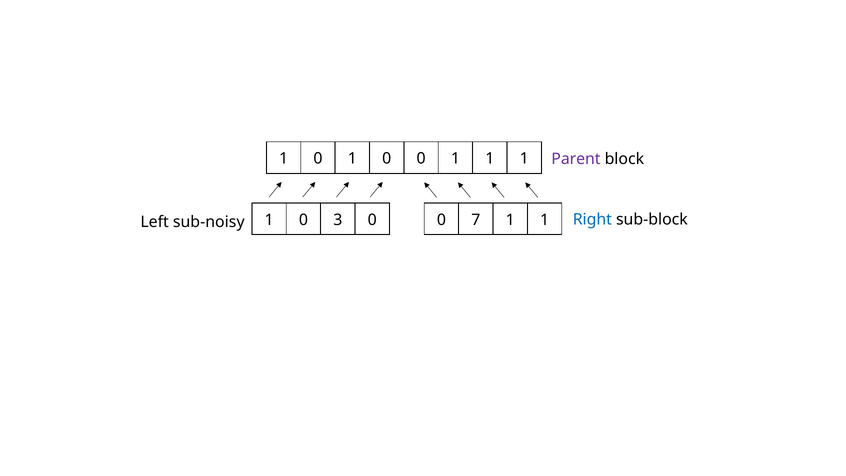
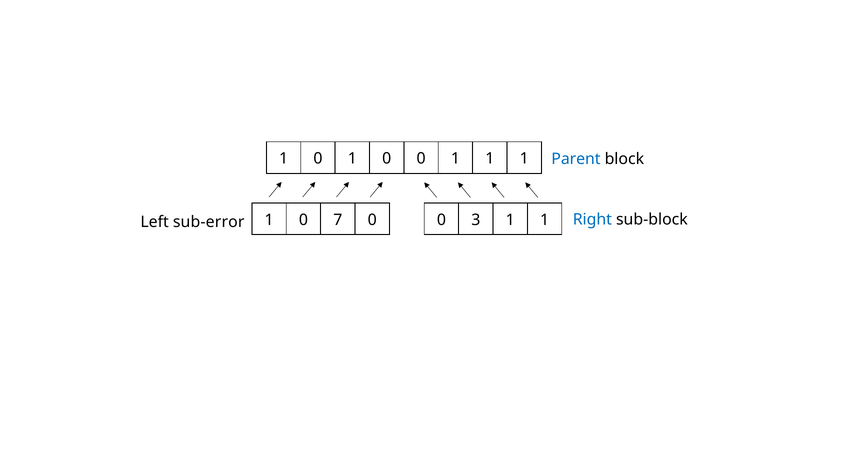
Parent colour: purple -> blue (576, 159)
3: 3 -> 7 (338, 220)
7: 7 -> 3 (476, 220)
sub-noisy: sub-noisy -> sub-error (209, 222)
